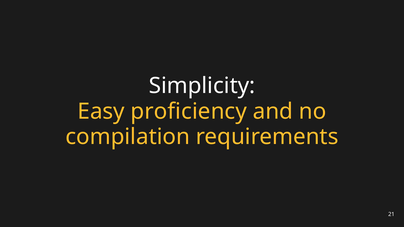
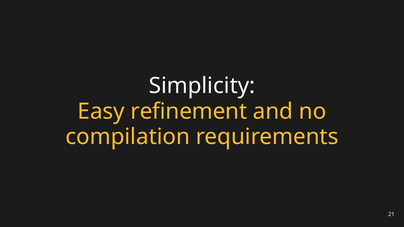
proficiency: proficiency -> refinement (189, 111)
